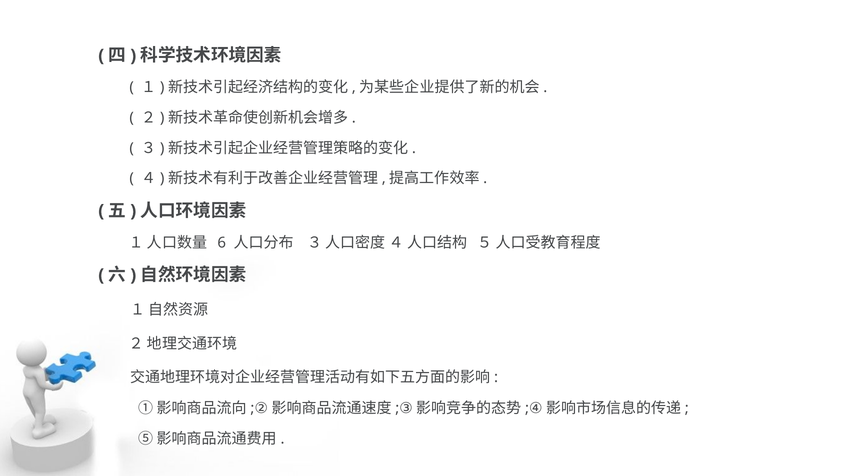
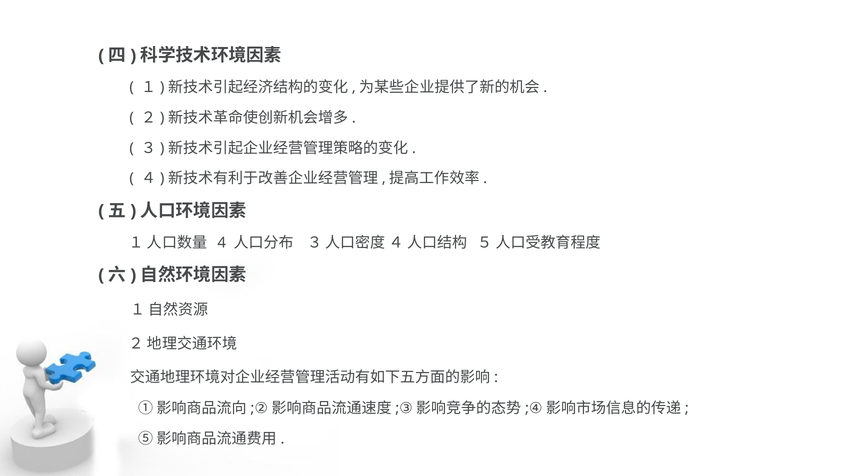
6: 6 -> 4 (222, 243)
